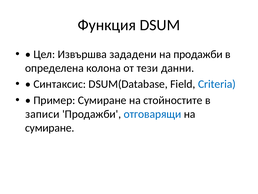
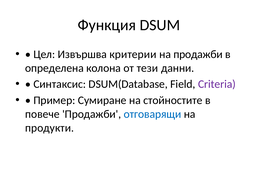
зададени: зададени -> критерии (133, 54)
Criteria colour: blue -> purple (217, 84)
записи: записи -> повече (42, 114)
сумиране: сумиране -> продукти (50, 128)
